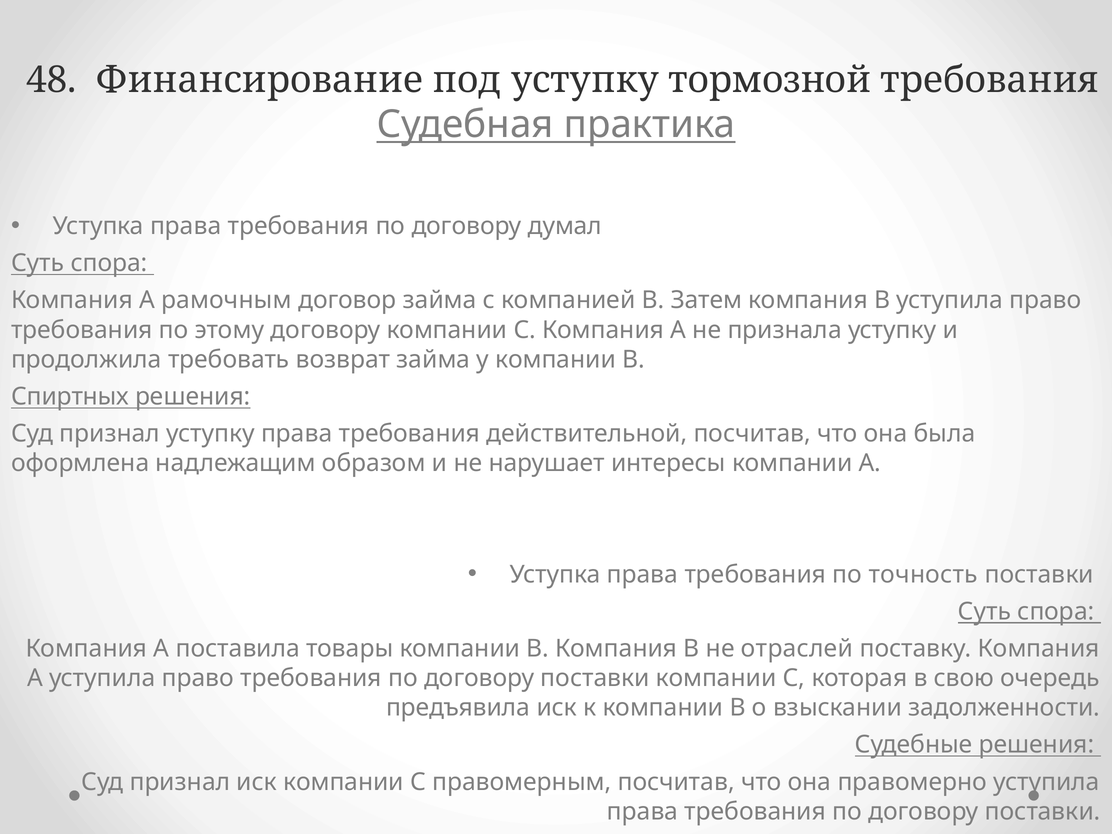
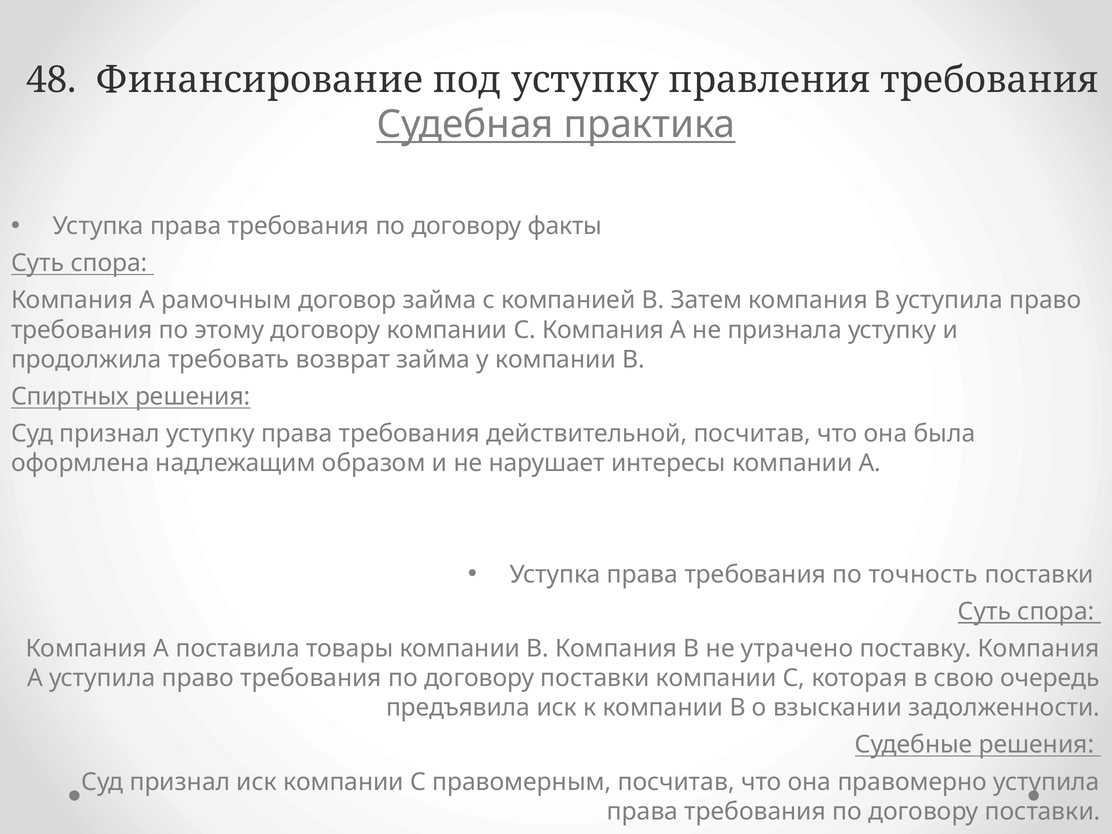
тормозной: тормозной -> правления (770, 80)
думал: думал -> факты (565, 226)
отраслей: отраслей -> утрачено (797, 649)
